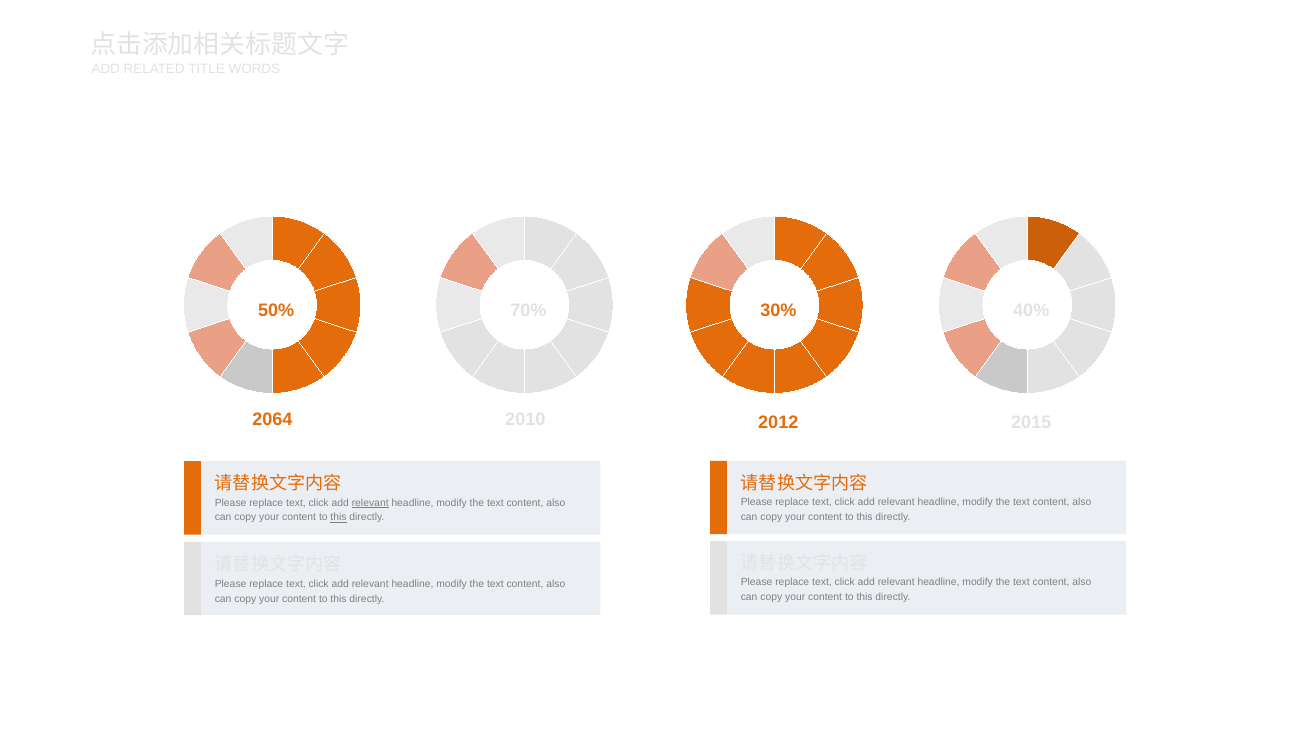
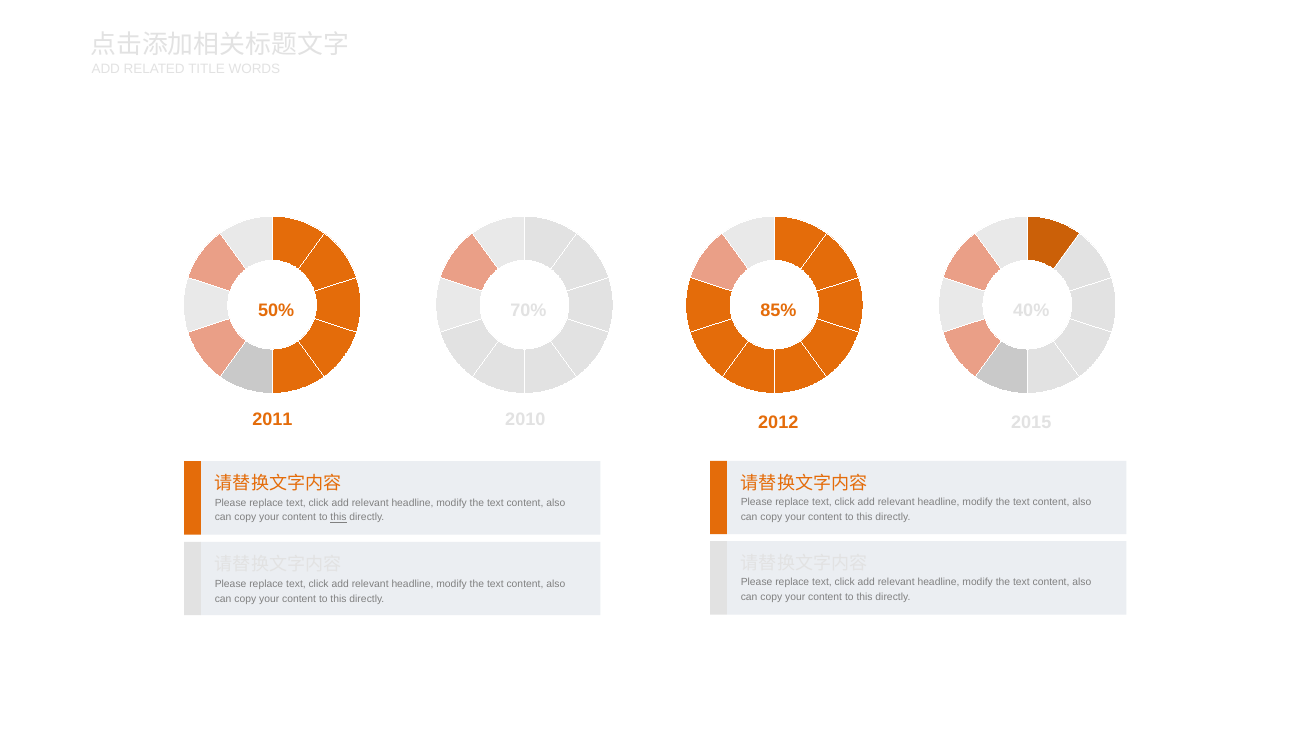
30%: 30% -> 85% (778, 310)
2064: 2064 -> 2011 (272, 419)
relevant underline: present -> none (370, 503)
